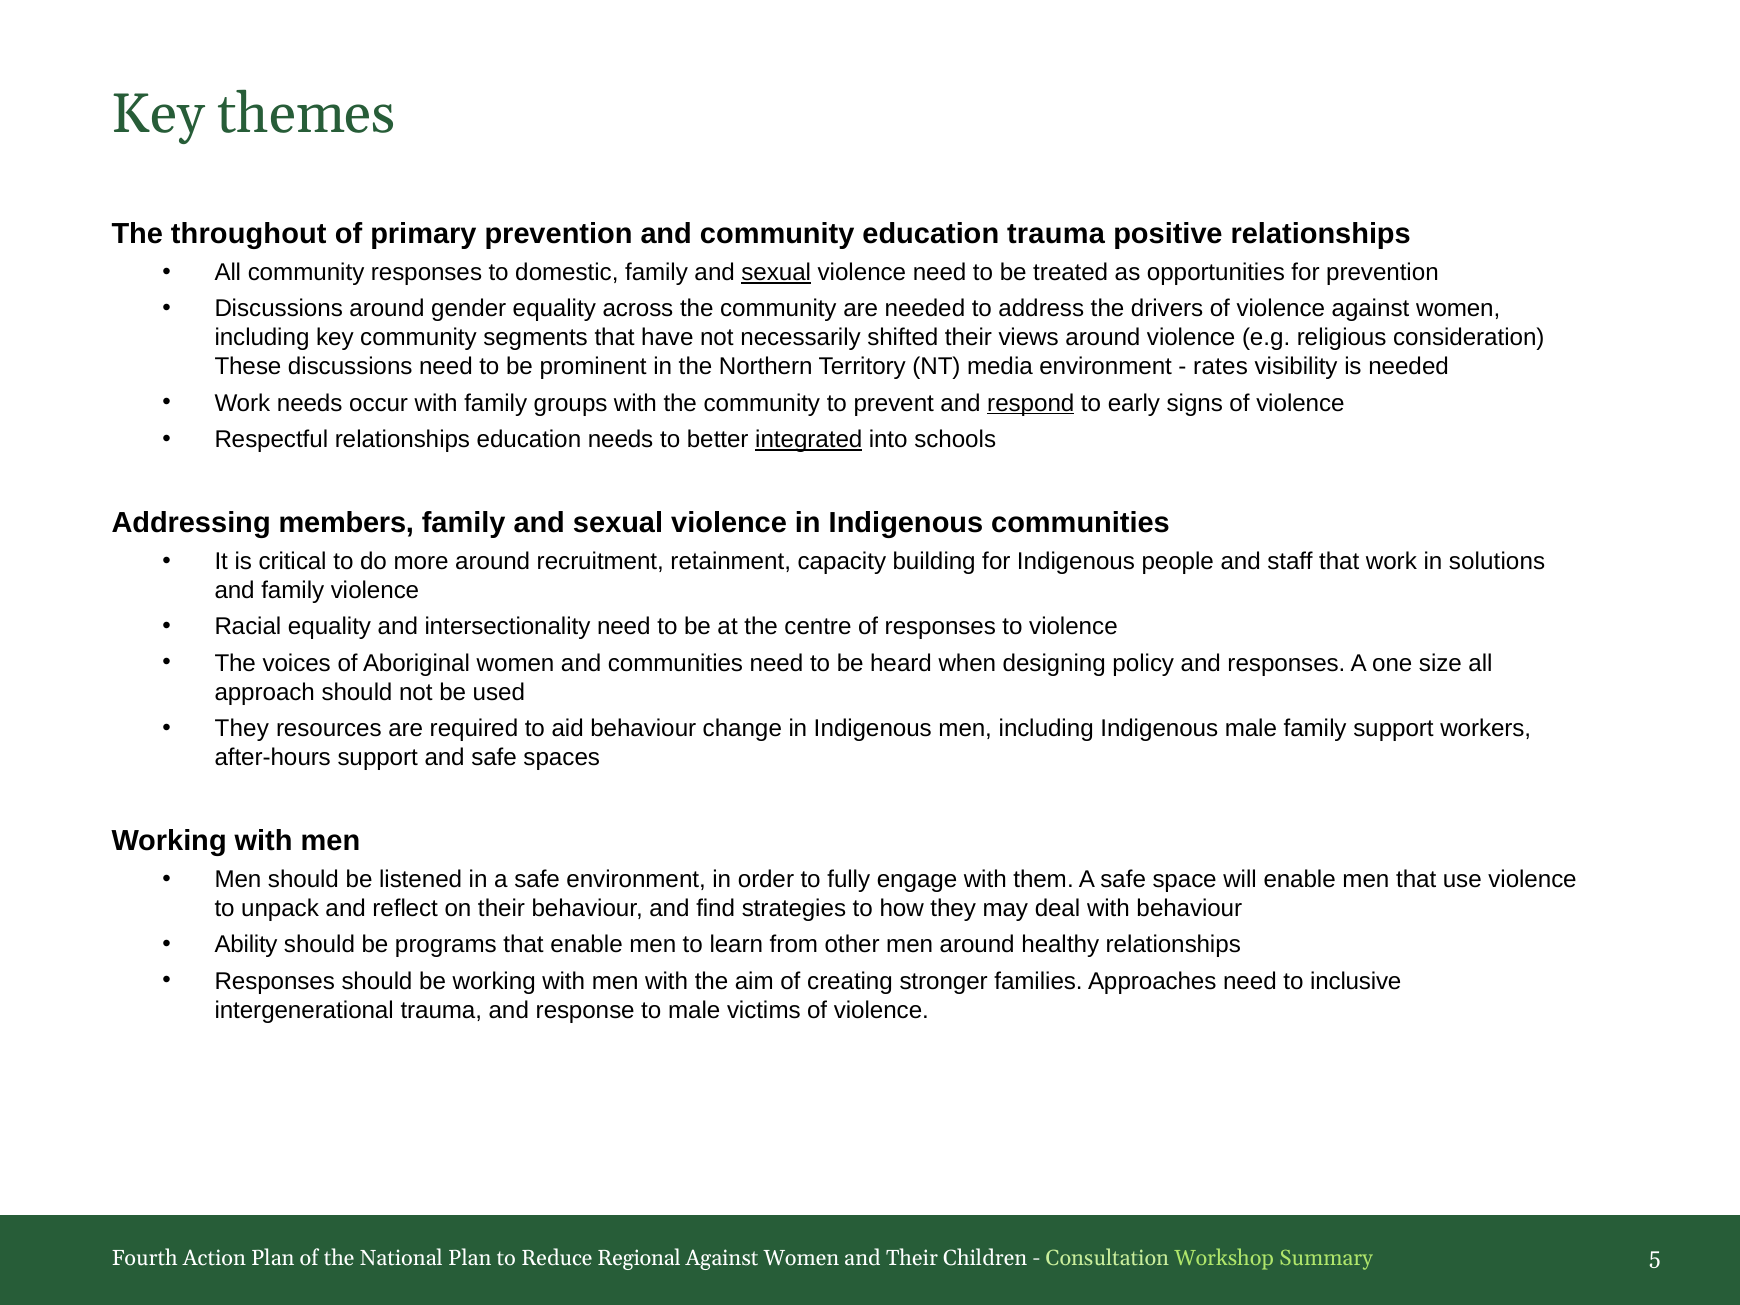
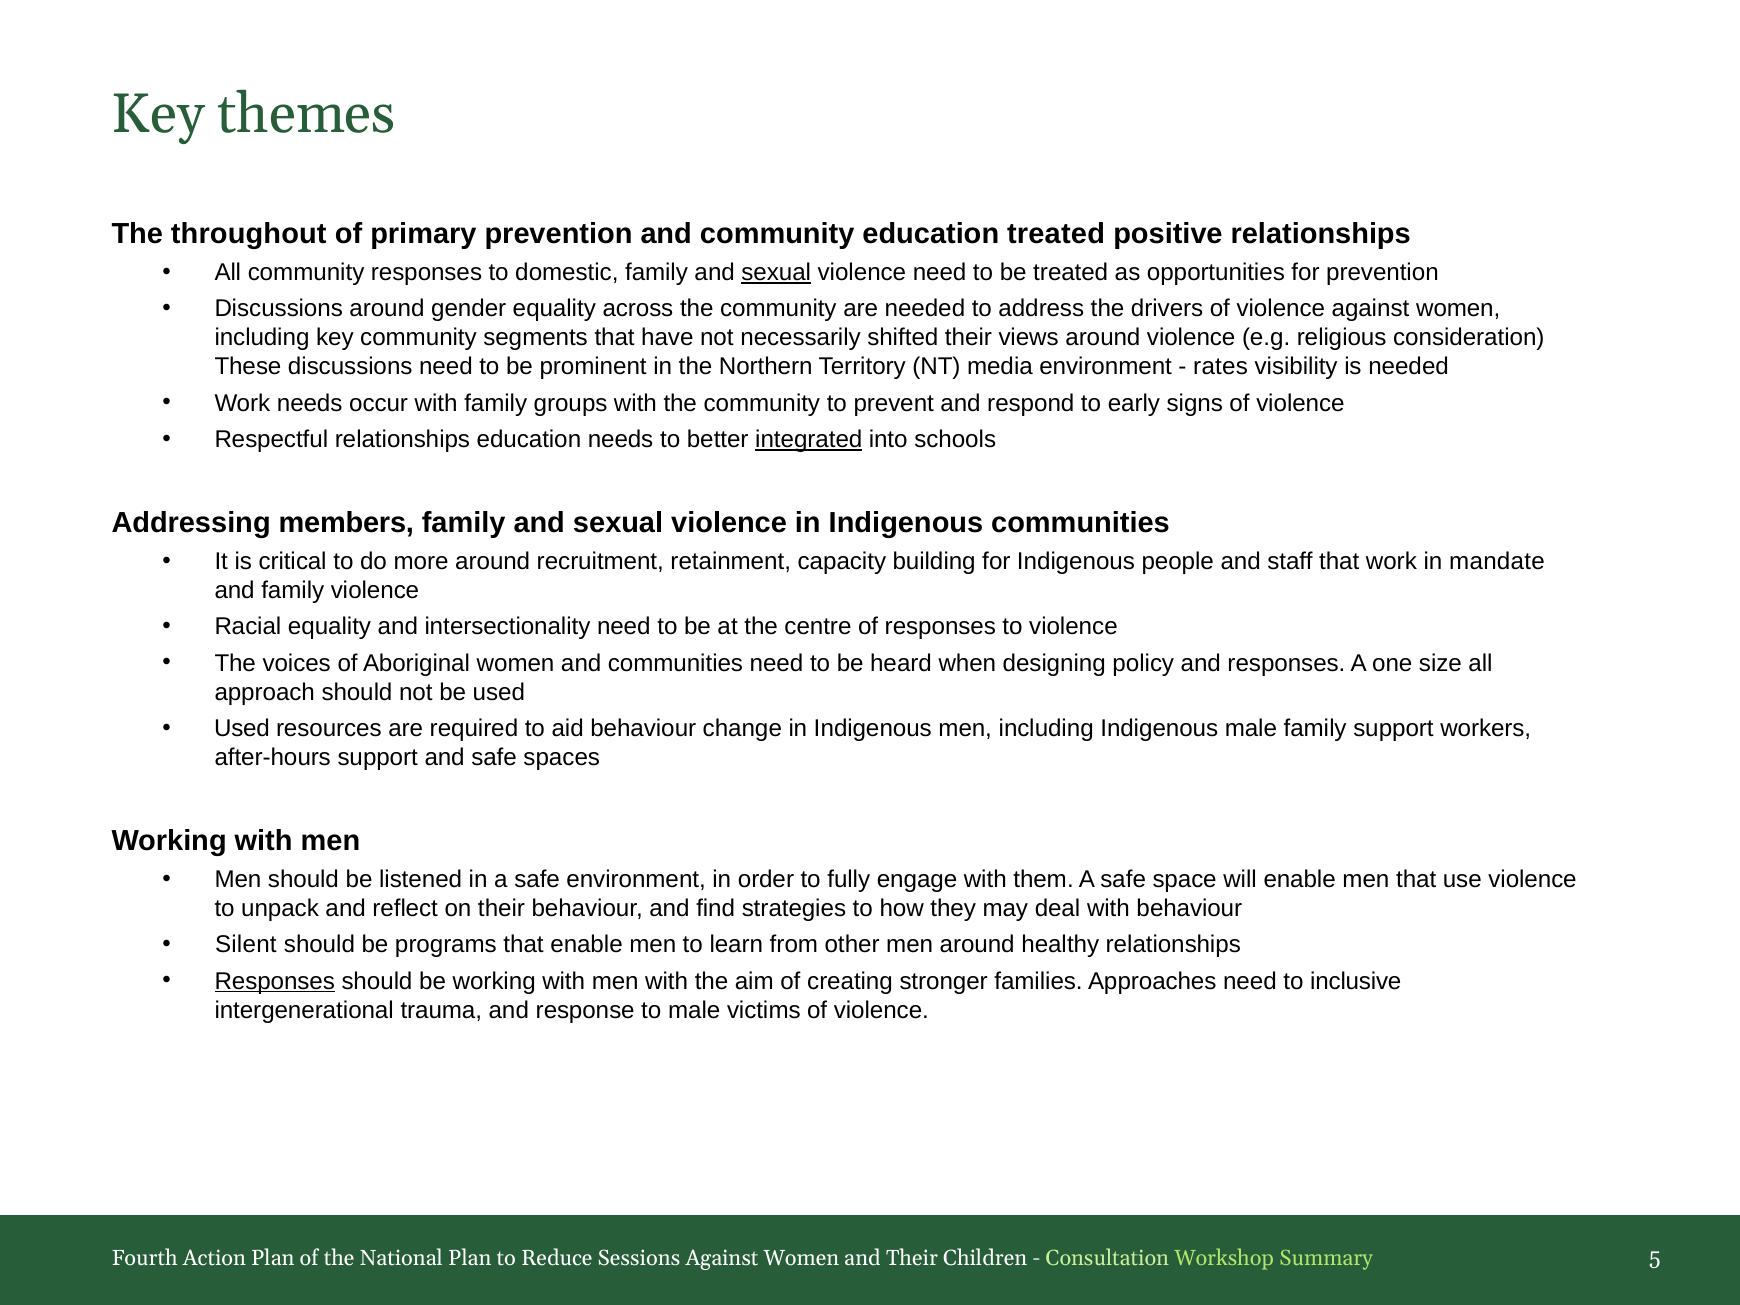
education trauma: trauma -> treated (1056, 234)
respond underline: present -> none (1031, 403)
solutions: solutions -> mandate (1497, 561)
They: They -> Used (242, 728)
Ability: Ability -> Silent (246, 945)
Responses underline: none -> present (275, 981)
Regional: Regional -> Sessions (639, 1258)
